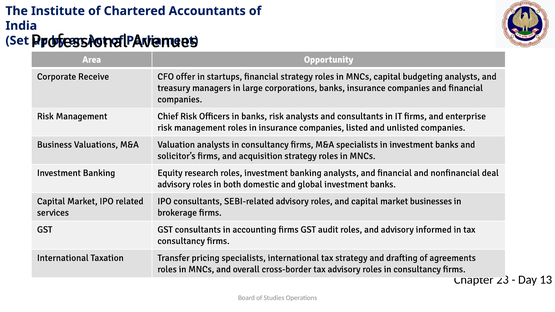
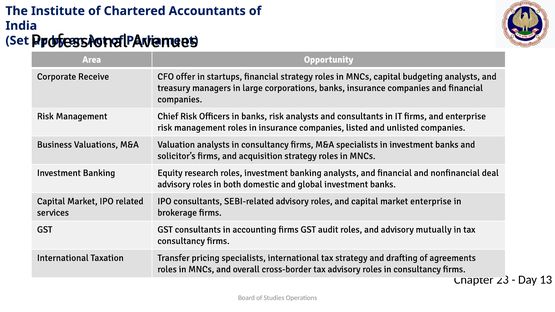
market businesses: businesses -> enterprise (431, 201)
informed: informed -> mutually (434, 230)
